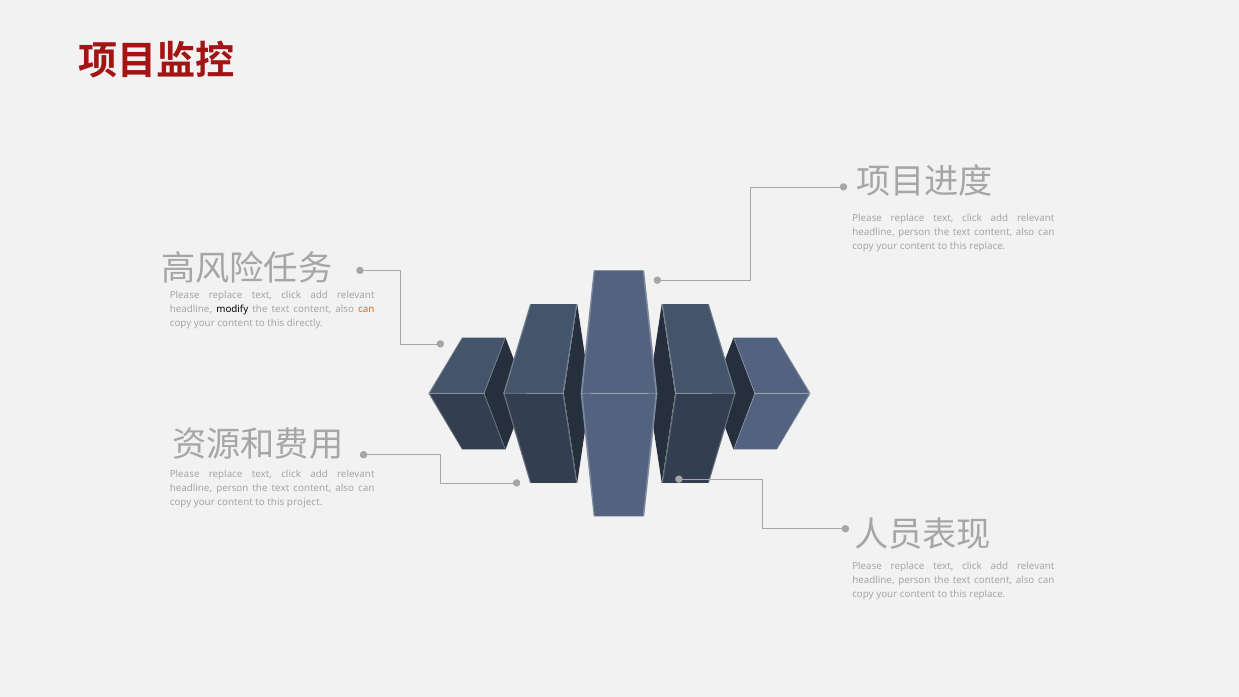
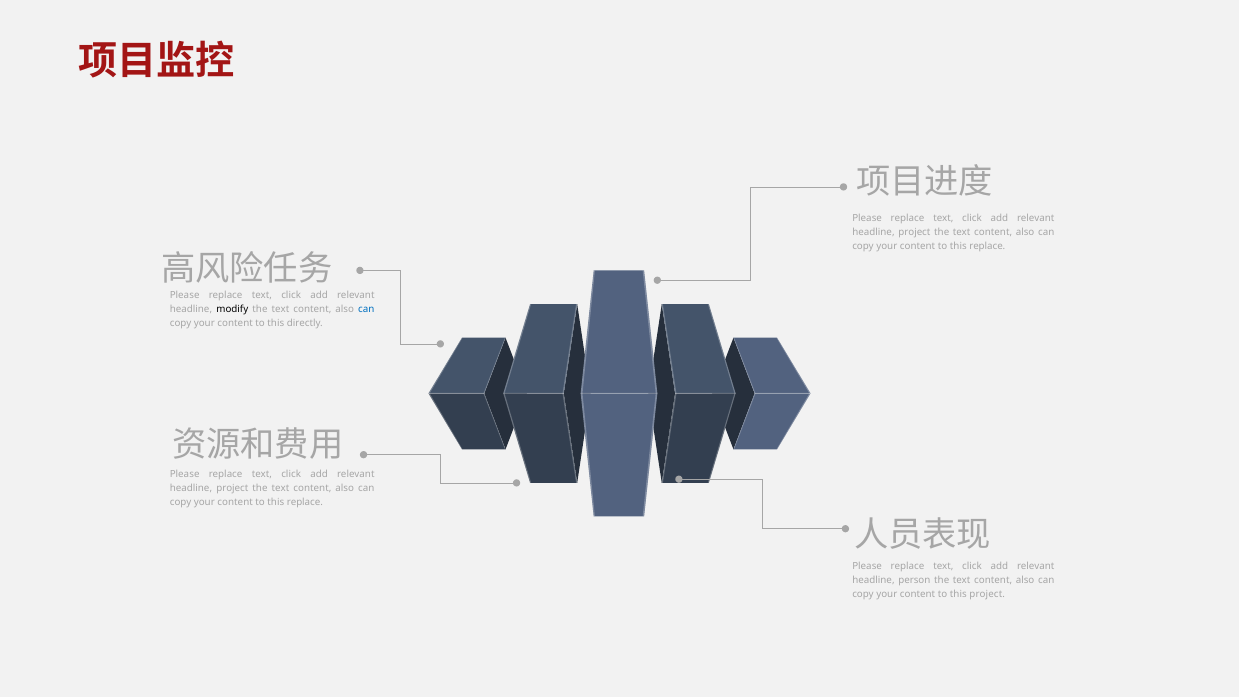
person: person -> project (914, 232)
can colour: orange -> blue (366, 310)
person: person -> project (232, 488)
project: project -> replace (305, 502)
replace: replace -> project (987, 594)
